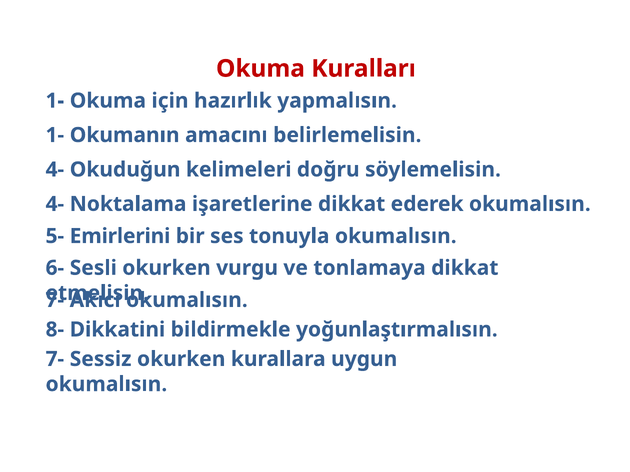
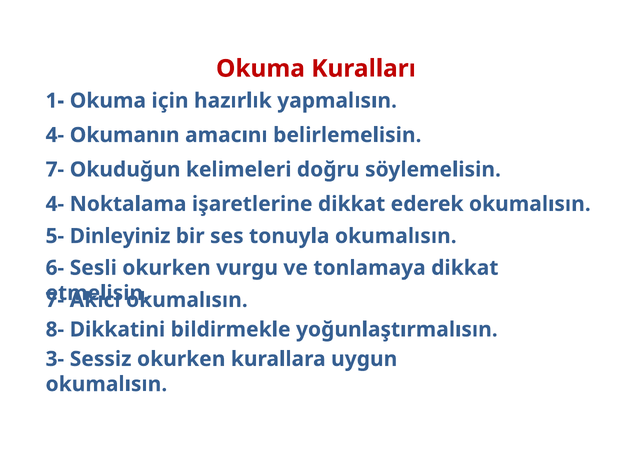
1-: 1- -> 4- (55, 135)
4-: 4- -> 7- (55, 170)
Emirlerini: Emirlerini -> Dinleyiniz (120, 236)
7-: 7- -> 3- (55, 359)
